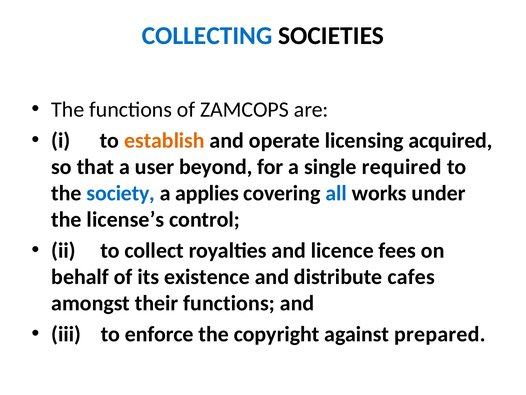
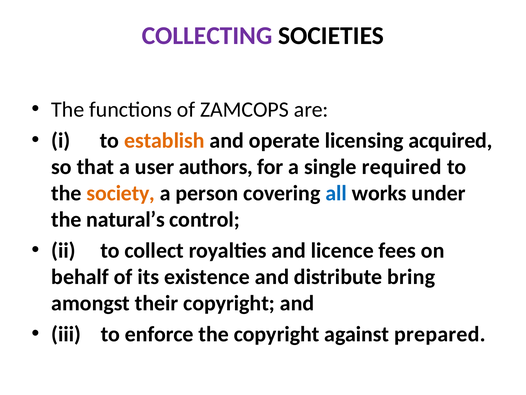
COLLECTING colour: blue -> purple (207, 36)
beyond: beyond -> authors (216, 167)
society colour: blue -> orange (121, 193)
applies: applies -> person (207, 193)
license’s: license’s -> natural’s (126, 219)
cafes: cafes -> bring (411, 277)
their functions: functions -> copyright (229, 303)
